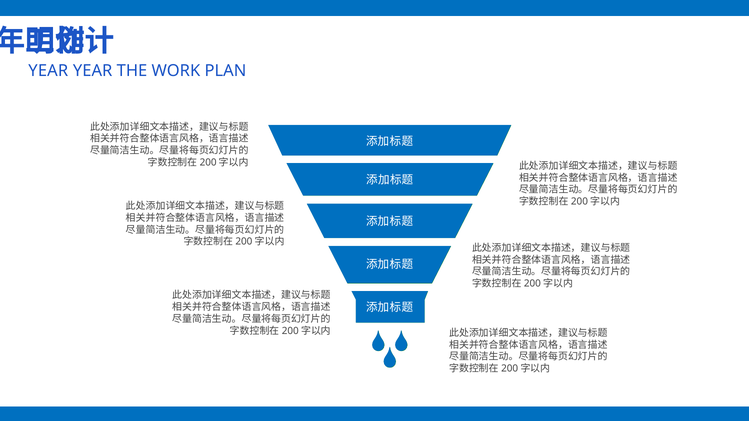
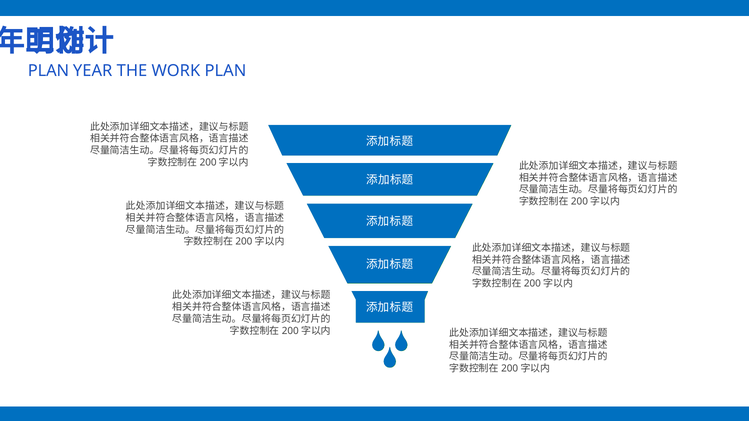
YEAR: YEAR -> PLAN (48, 71)
